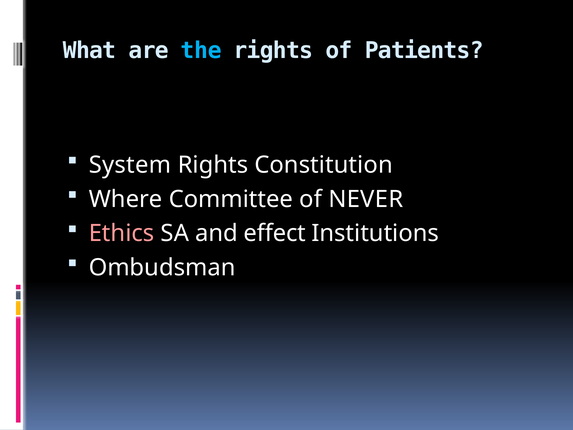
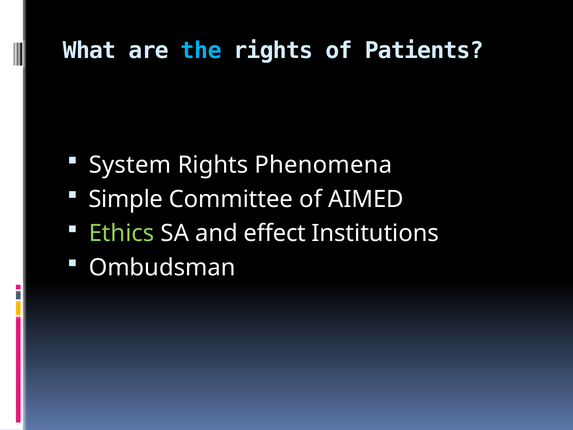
Constitution: Constitution -> Phenomena (323, 165)
Where: Where -> Simple (126, 199)
NEVER: NEVER -> AIMED (366, 199)
Ethics colour: pink -> light green (122, 233)
